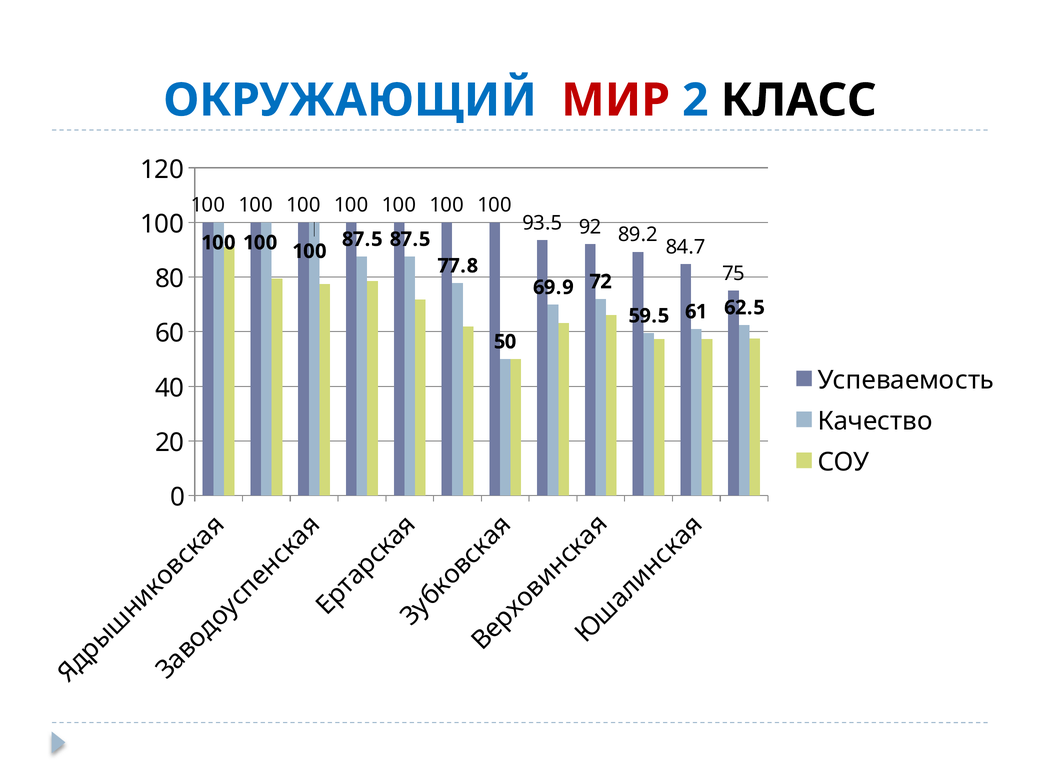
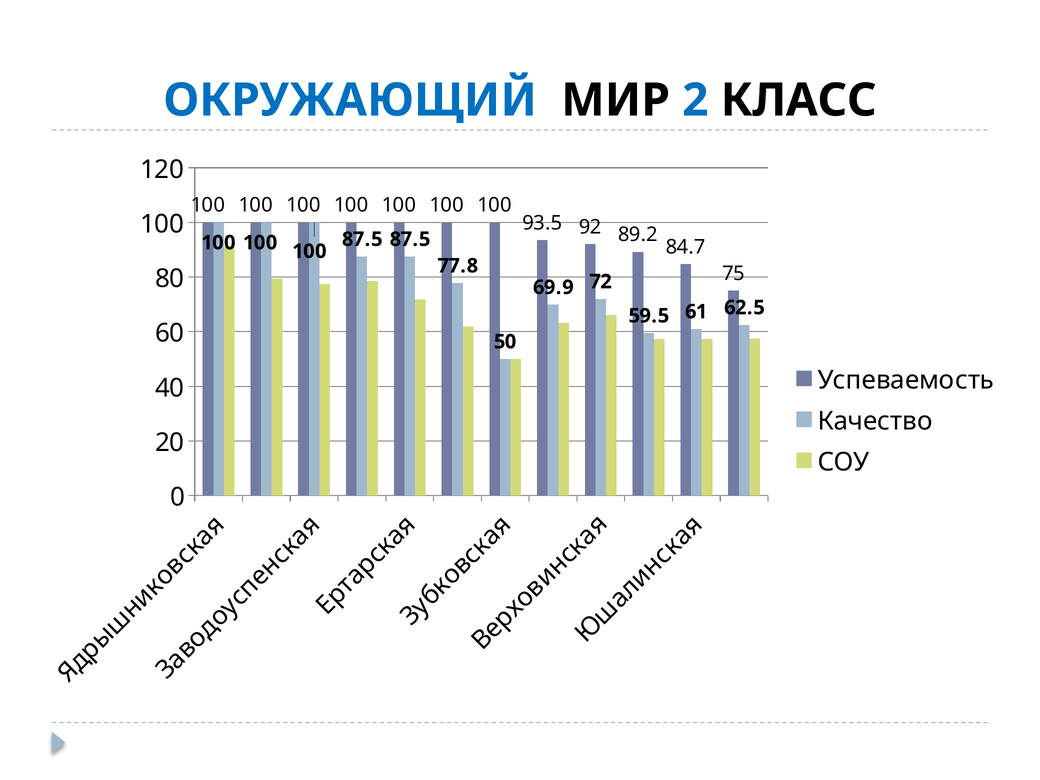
МИР colour: red -> black (616, 100)
